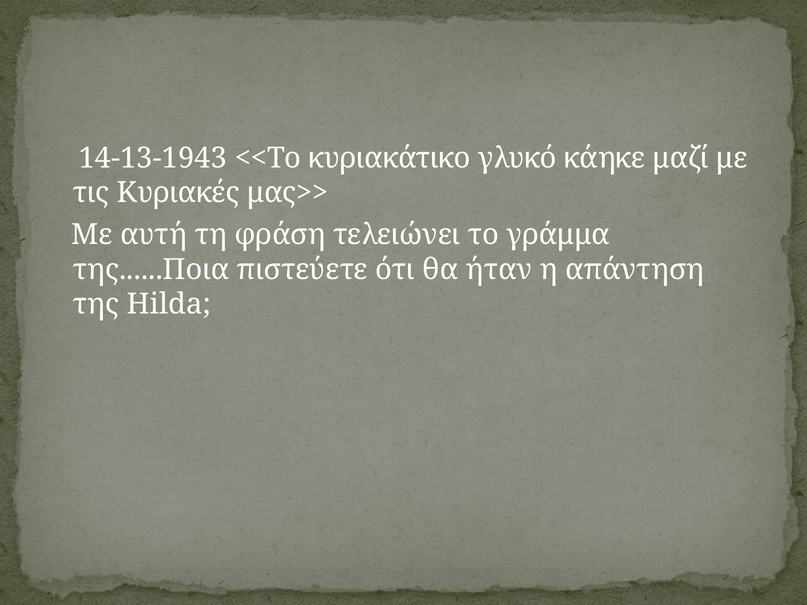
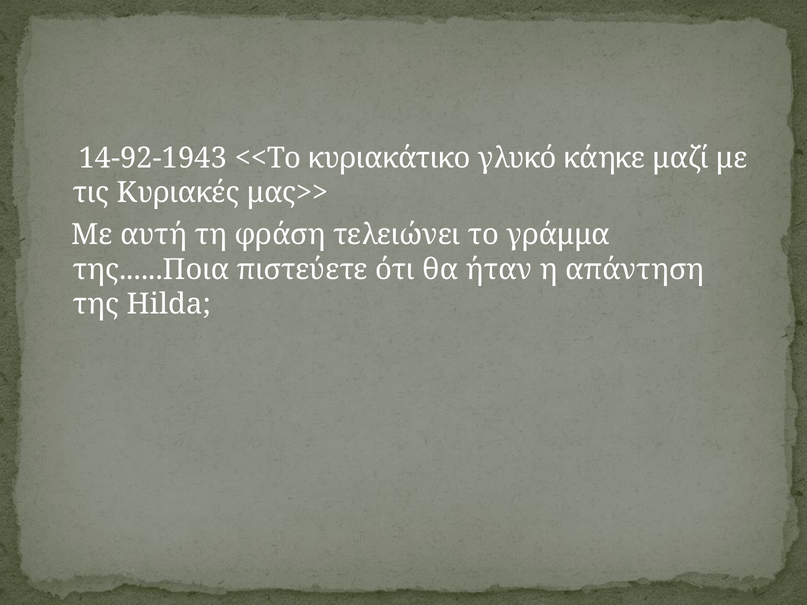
14-13-1943: 14-13-1943 -> 14-92-1943 (153, 158)
